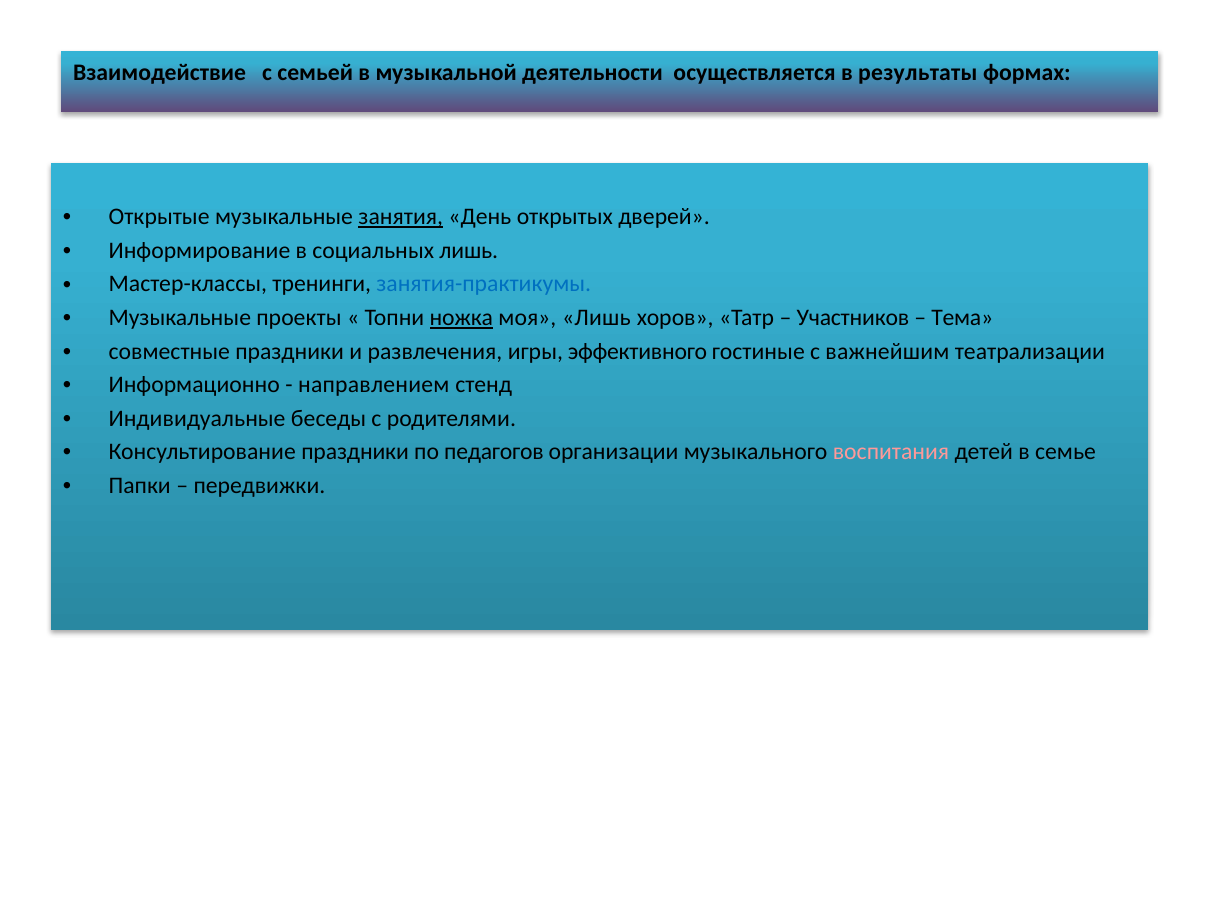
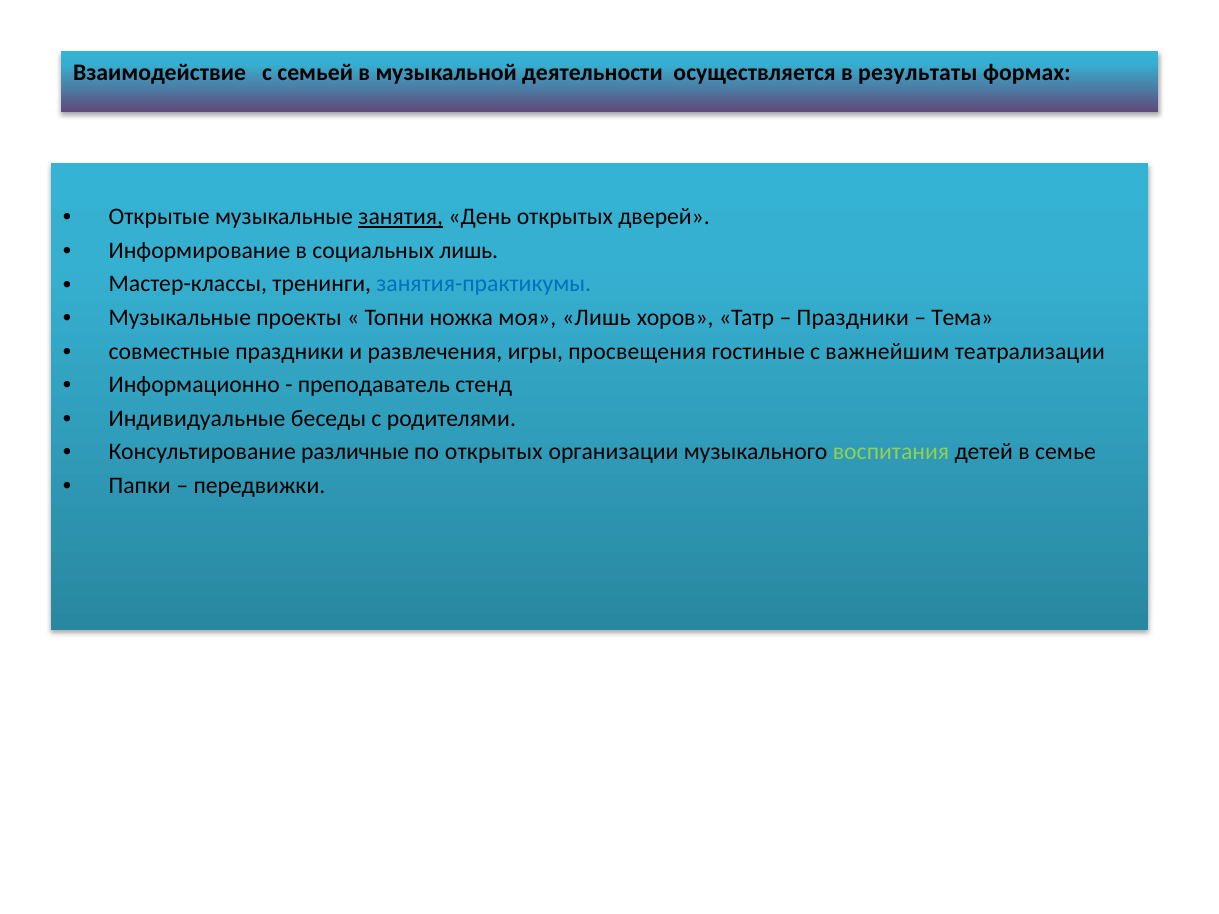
ножка underline: present -> none (461, 318)
Участников: Участников -> Праздники (853, 318)
эффективного: эффективного -> просвещения (637, 351)
направлением: направлением -> преподаватель (374, 385)
Консультирование праздники: праздники -> различные (355, 452)
по педагогов: педагогов -> открытых (494, 452)
воспитания colour: pink -> light green (891, 452)
